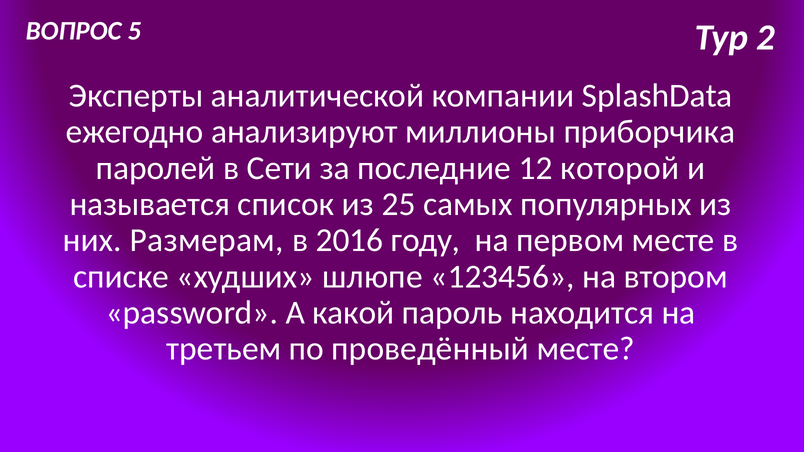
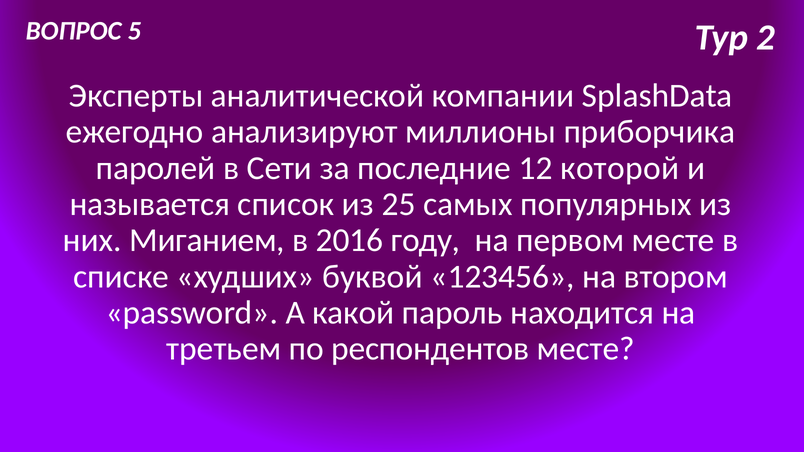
Размерам: Размерам -> Миганием (207, 241)
шлюпе: шлюпе -> буквой (372, 277)
проведённый: проведённый -> респондентов (430, 349)
